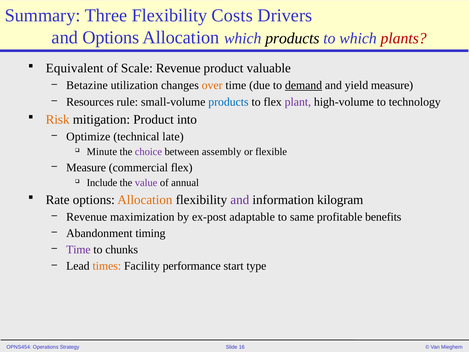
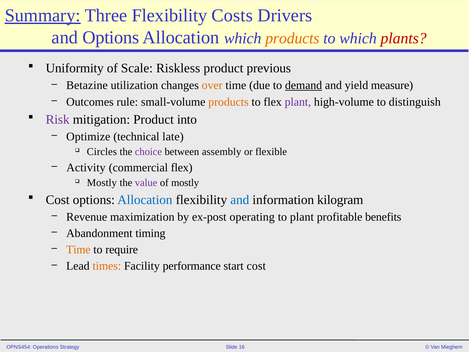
Summary underline: none -> present (43, 15)
products colour: black -> orange (292, 38)
Equivalent: Equivalent -> Uniformity (75, 68)
Scale Revenue: Revenue -> Riskless (178, 68)
valuable: valuable -> previous (269, 68)
Resources: Resources -> Outcomes (90, 102)
products colour: blue -> orange (228, 102)
technology: technology -> distinguish (415, 102)
Risk colour: orange -> purple (58, 119)
Minute: Minute -> Circles (102, 152)
Measure: Measure -> Activity (86, 167)
Include: Include -> Mostly (102, 183)
of annual: annual -> mostly (185, 183)
Rate: Rate -> Cost (58, 200)
Allocation colour: orange -> blue (145, 200)
and colour: purple -> blue (240, 200)
adaptable: adaptable -> operating (252, 217)
to same: same -> plant (302, 217)
Time colour: purple -> orange (78, 250)
chunks: chunks -> require (122, 250)
start type: type -> cost (256, 266)
